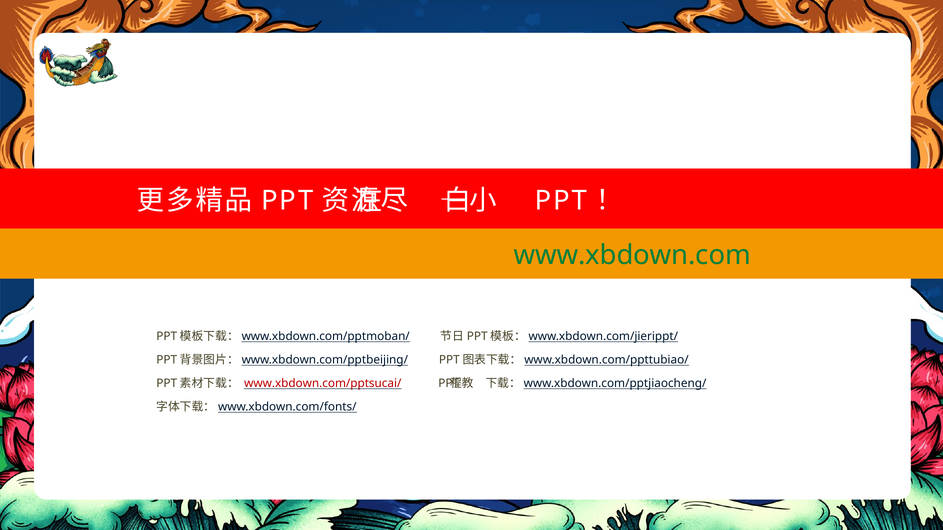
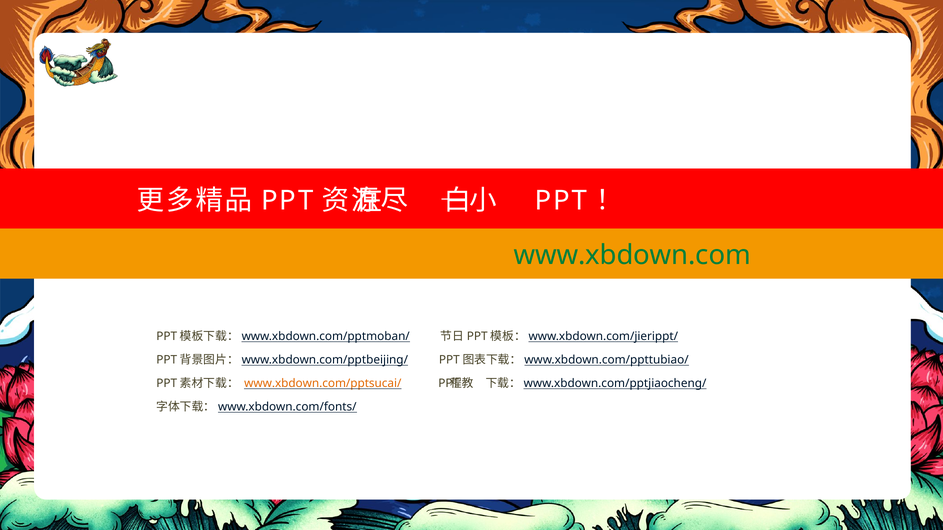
www.xbdown.com/pptsucai/ colour: red -> orange (323, 384)
